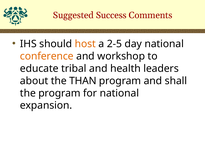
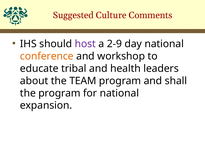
Success: Success -> Culture (111, 15)
host colour: orange -> purple (85, 44)
2-5: 2-5 -> 2-9 (114, 44)
THAN: THAN -> TEAM (83, 81)
